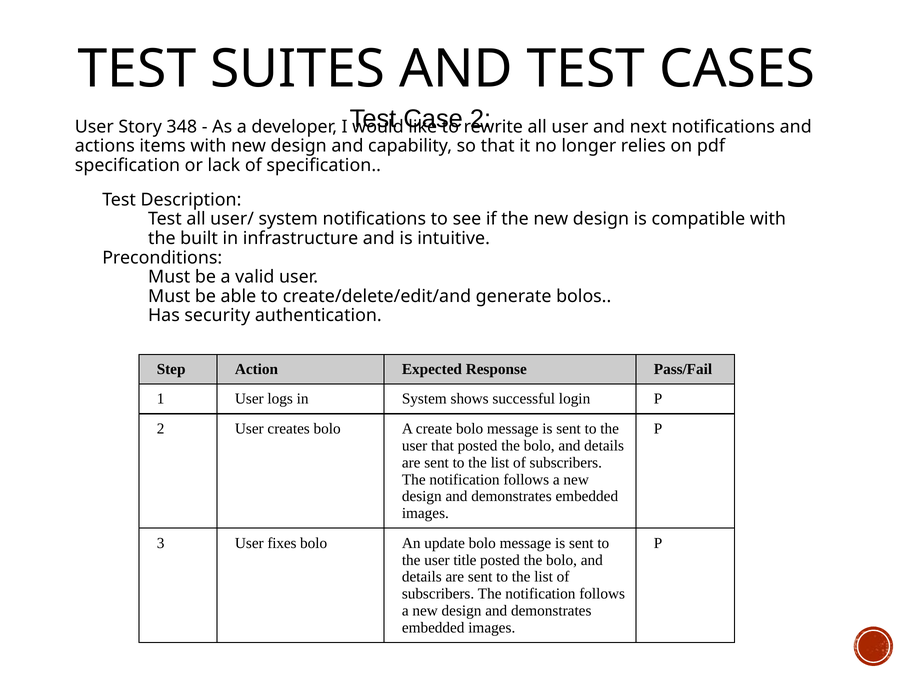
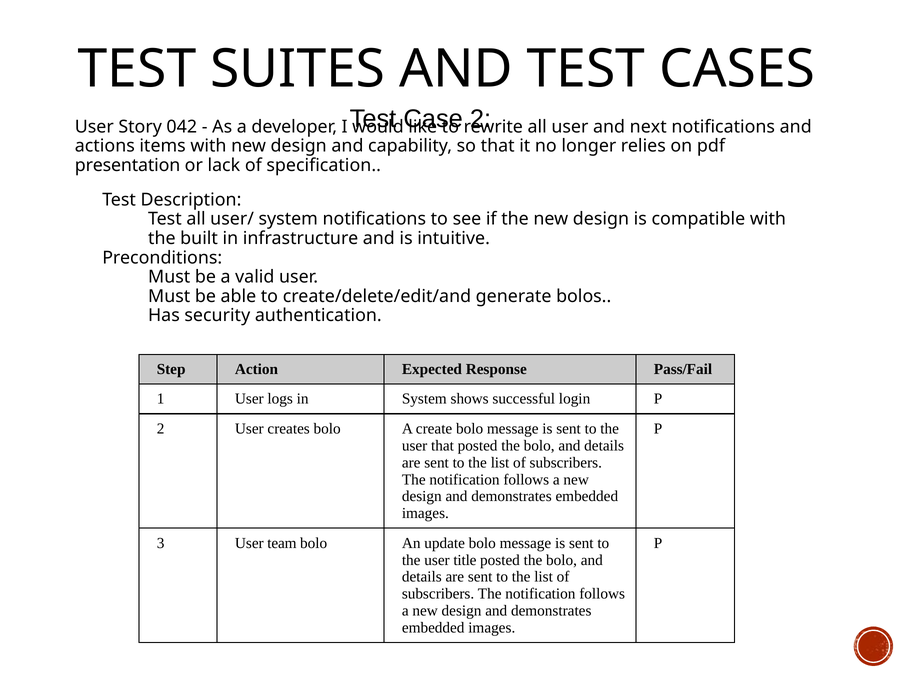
348: 348 -> 042 (182, 127)
specification: specification -> presentation (128, 165)
fixes: fixes -> team (282, 543)
